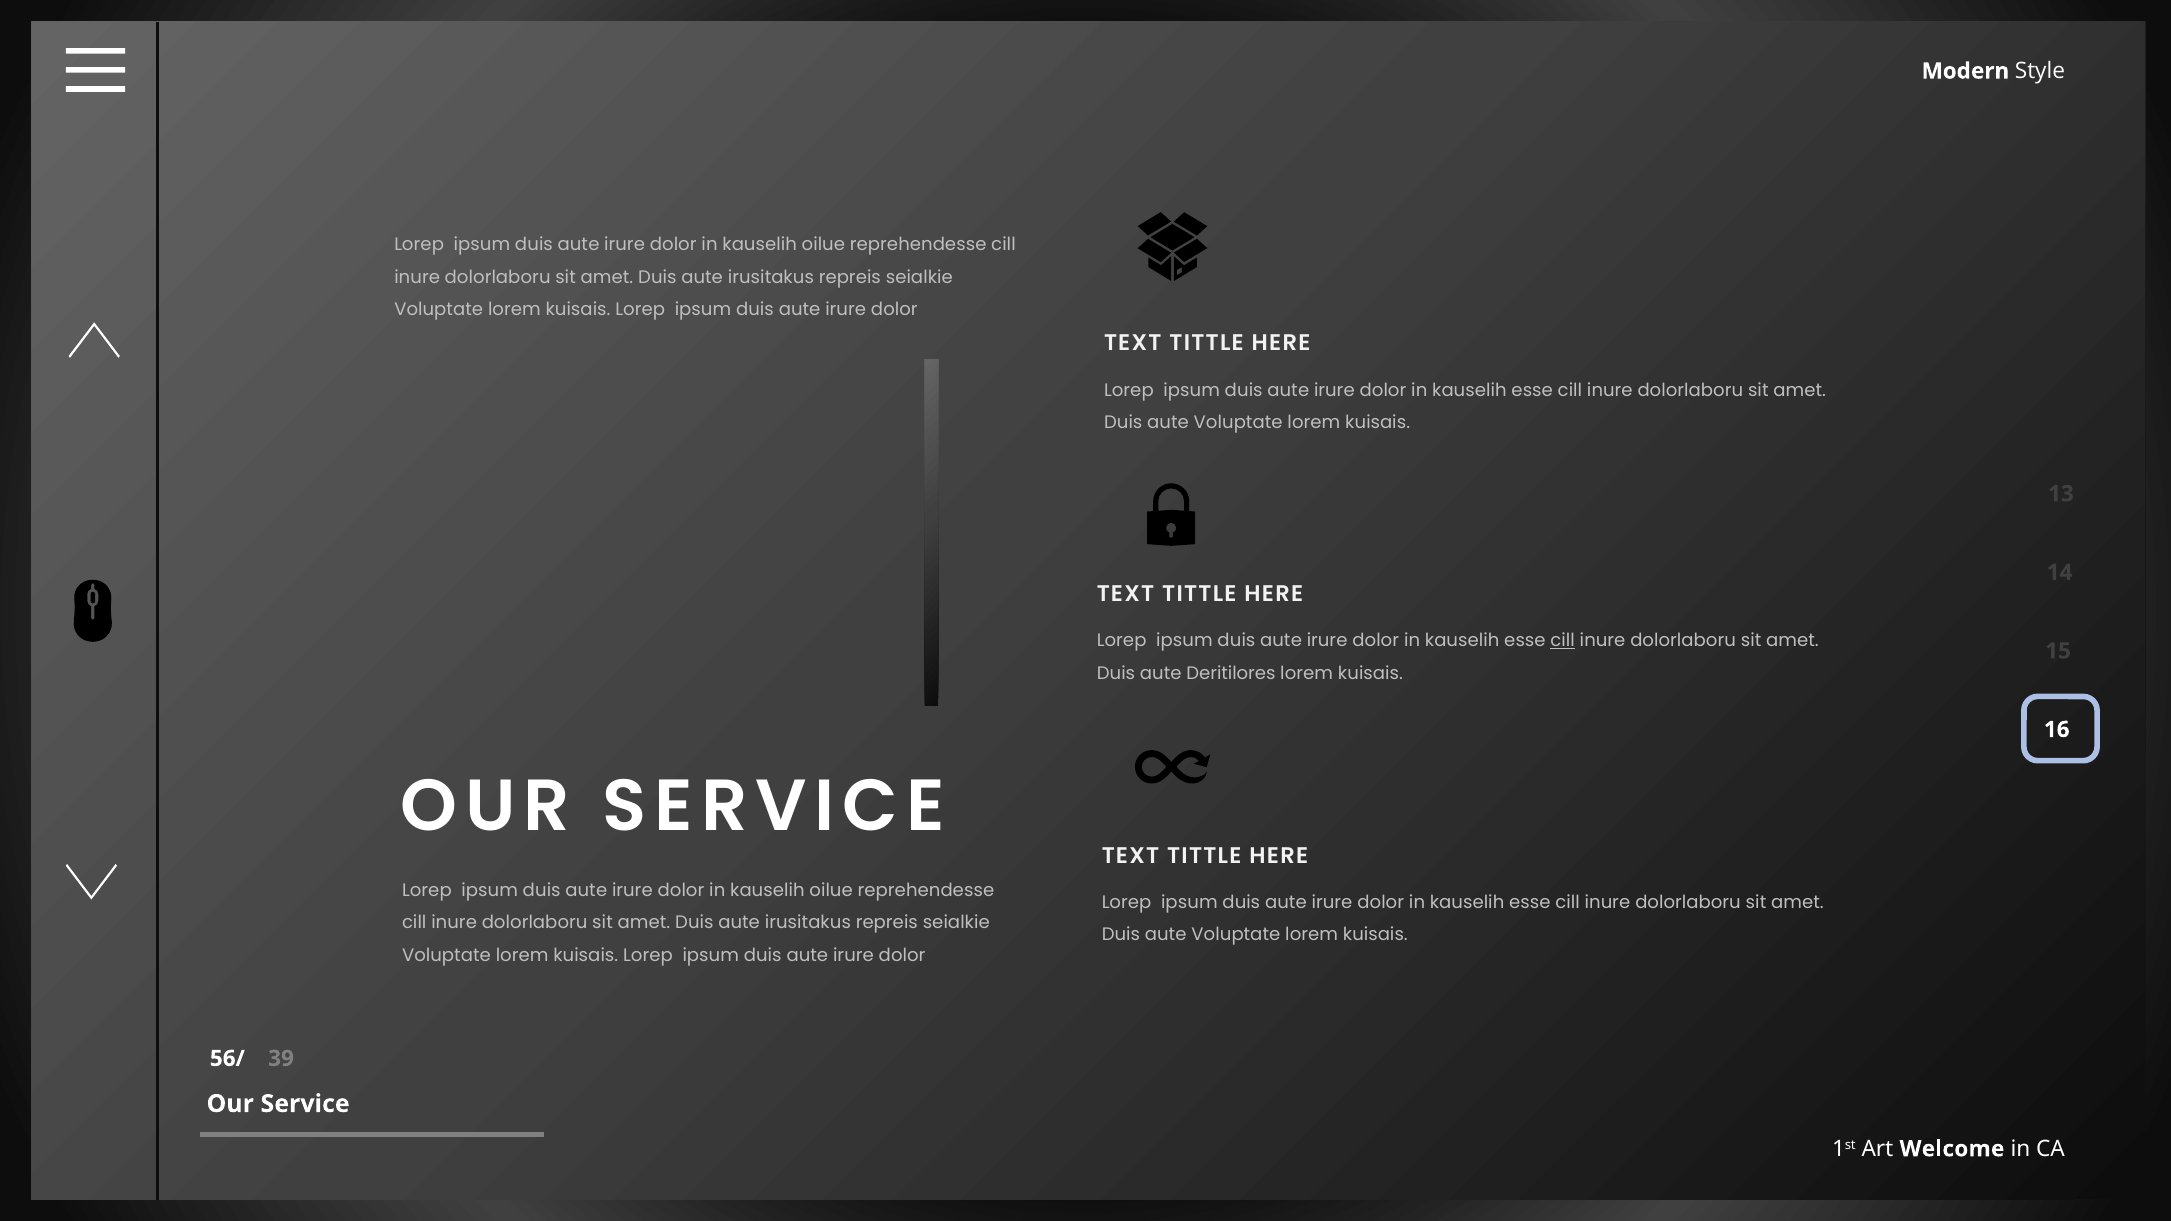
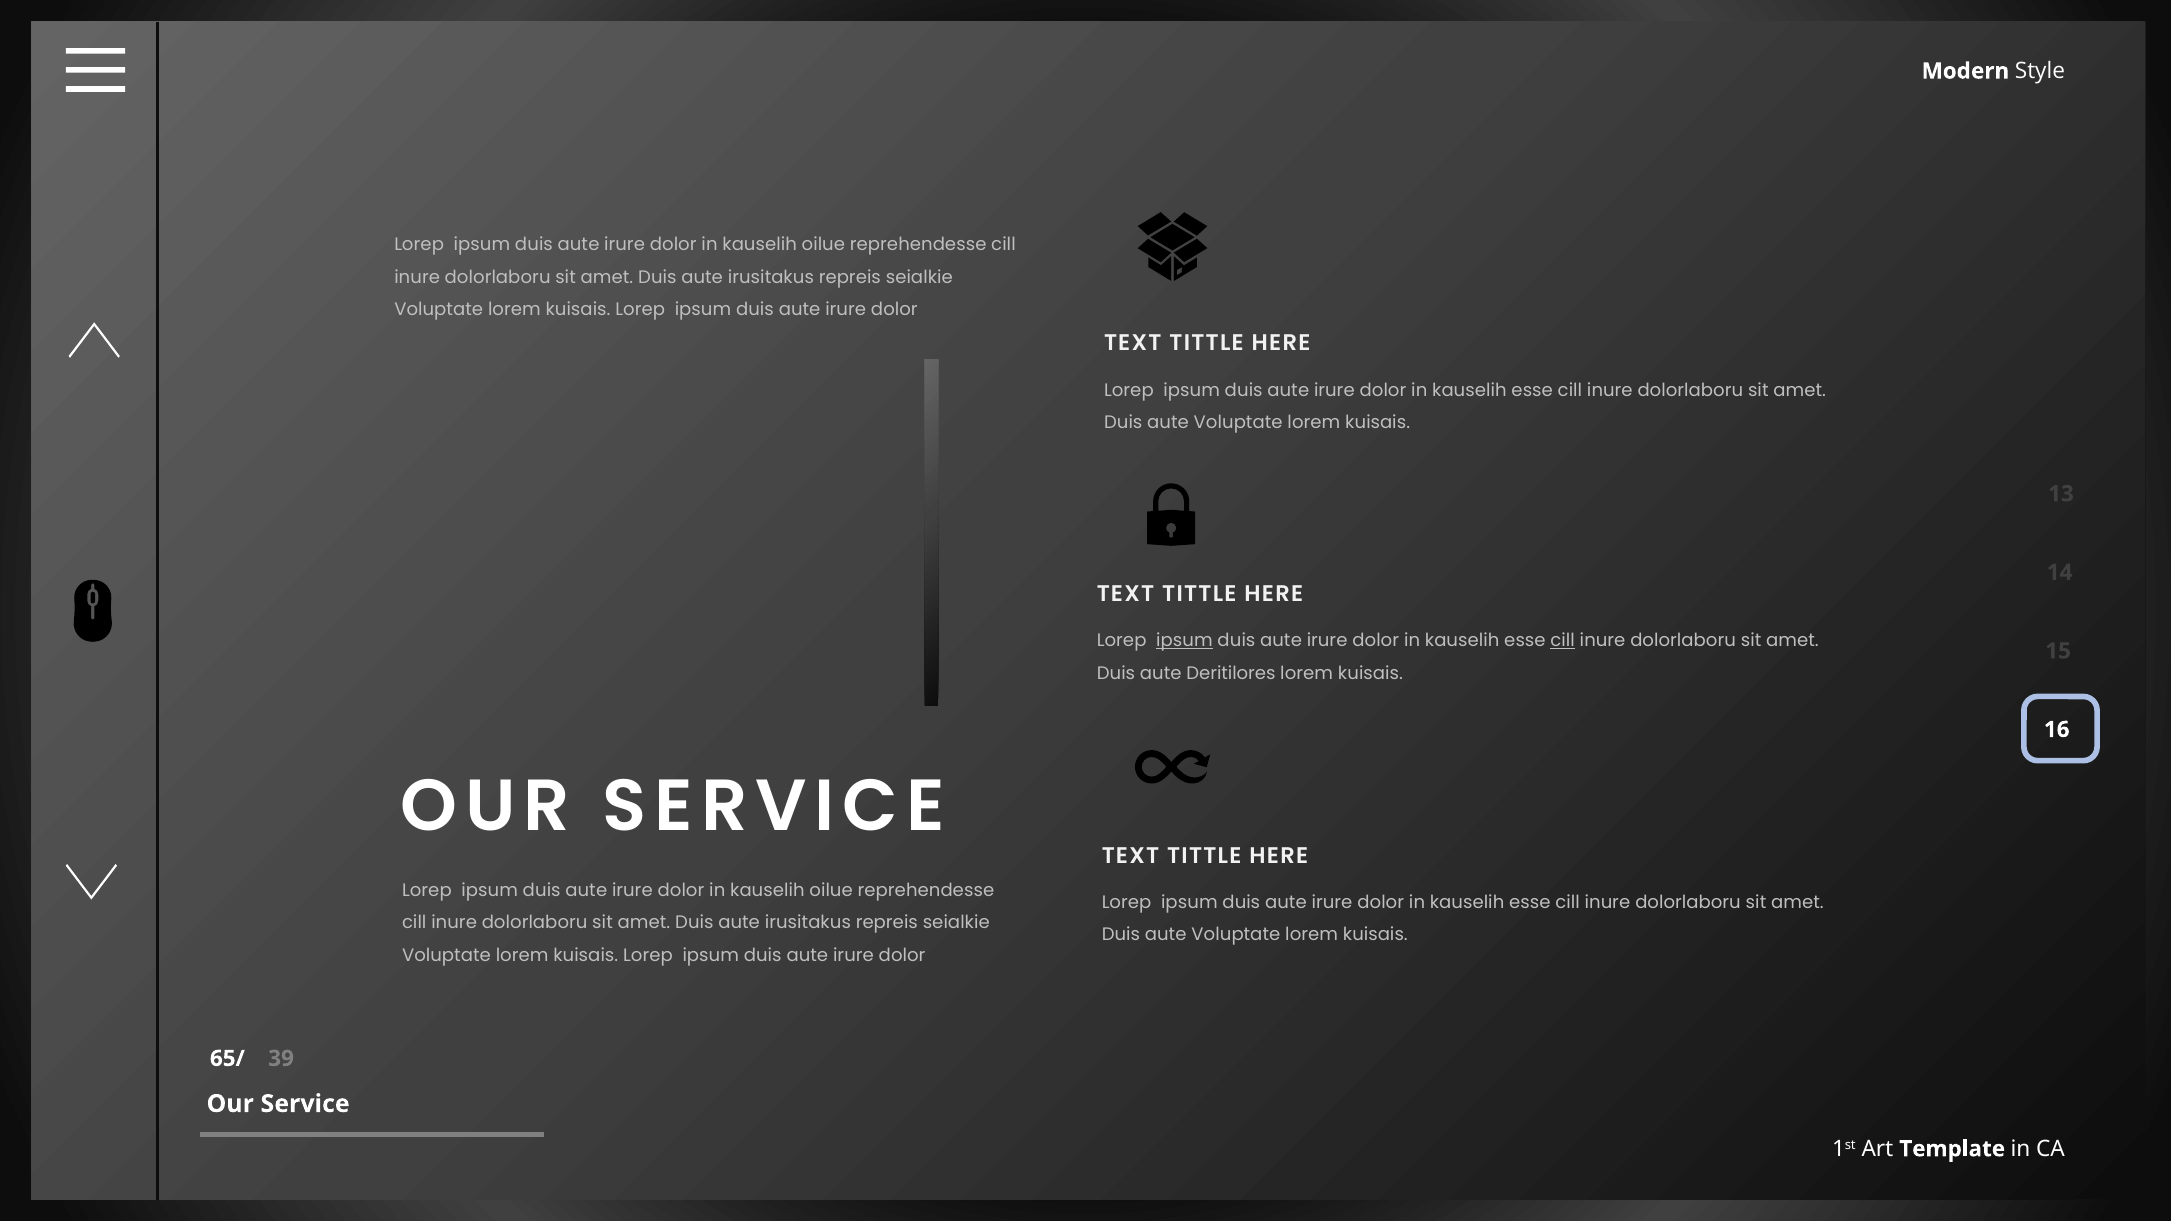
ipsum underline: none -> present (1184, 641)
56/: 56/ -> 65/ (227, 1059)
Welcome: Welcome -> Template (1952, 1149)
